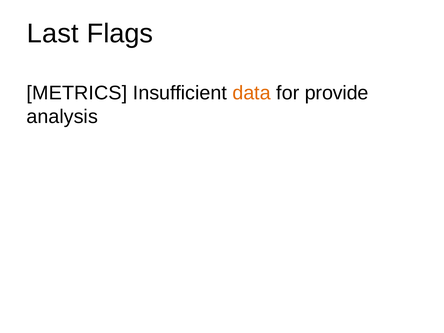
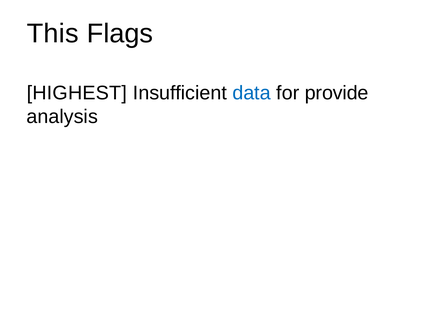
Last: Last -> This (53, 34)
METRICS: METRICS -> HIGHEST (77, 93)
data colour: orange -> blue (252, 93)
